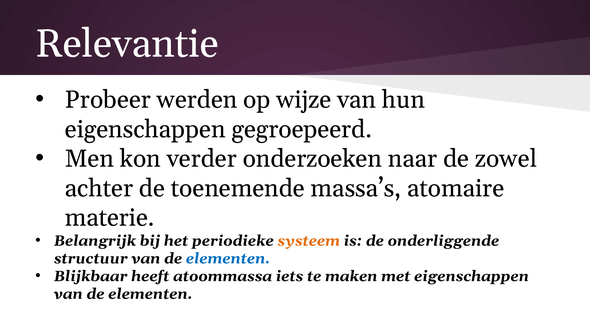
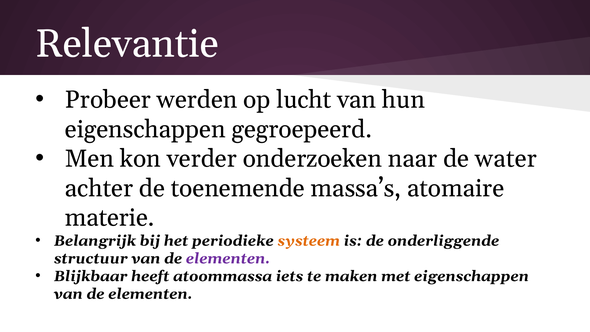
wijze: wijze -> lucht (304, 100)
zowel: zowel -> water (506, 159)
elementen colour: blue -> purple (228, 258)
